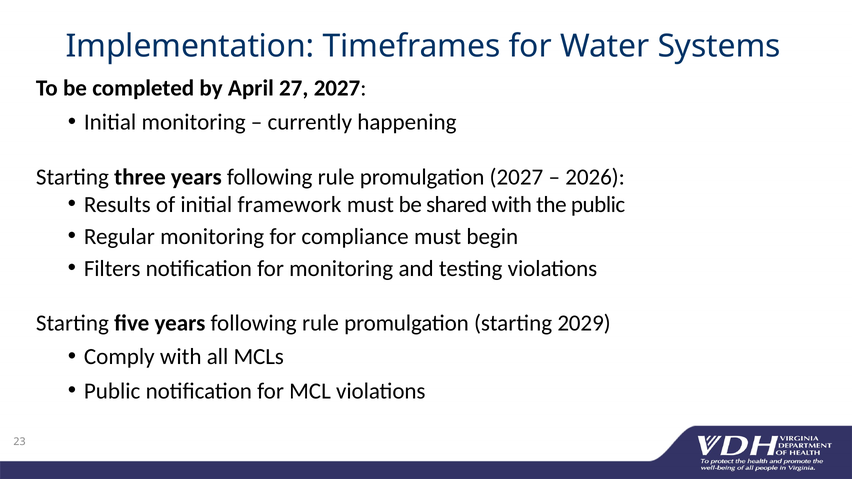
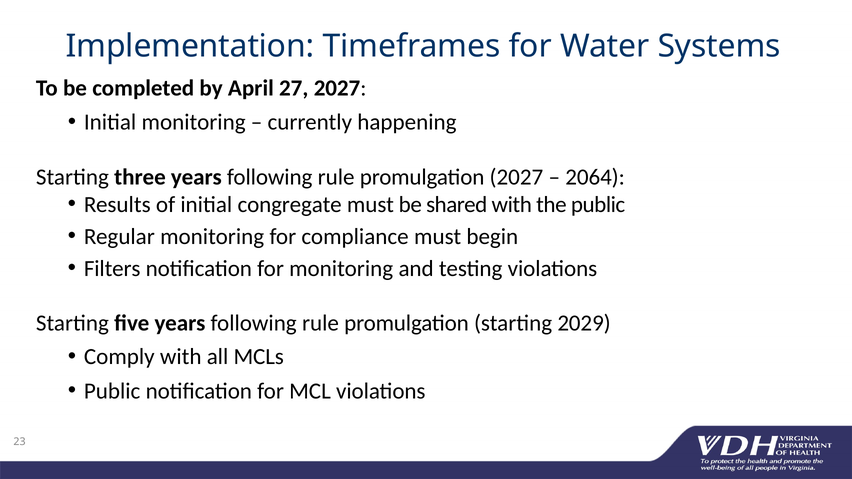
2026: 2026 -> 2064 (595, 177)
framework: framework -> congregate (290, 205)
